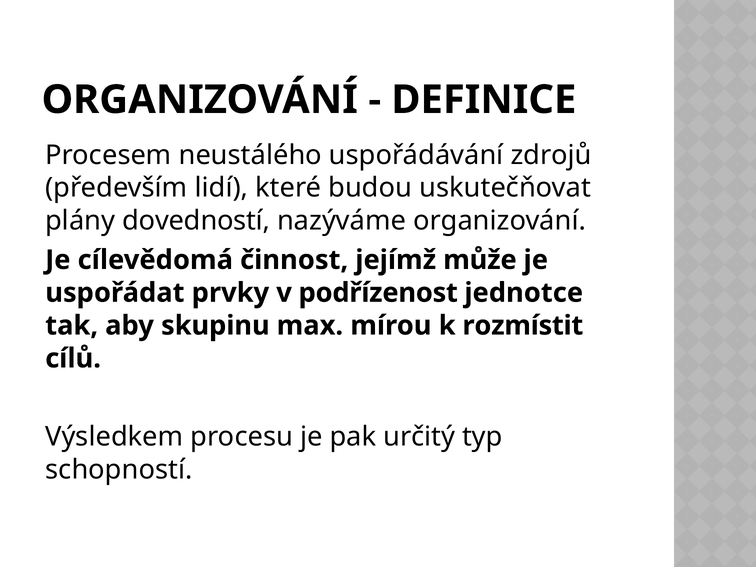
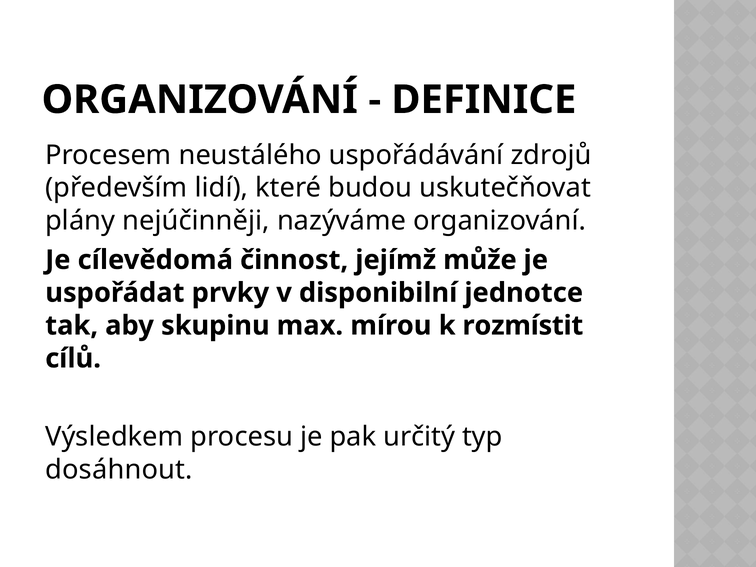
dovedností: dovedností -> nejúčinněji (196, 221)
podřízenost: podřízenost -> disponibilní (378, 293)
schopností: schopností -> dosáhnout (119, 470)
